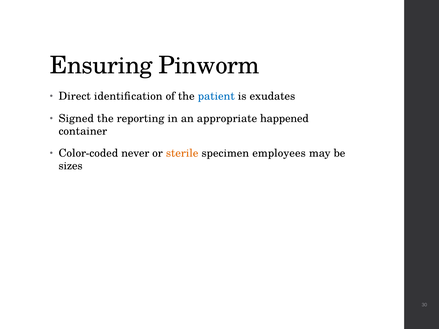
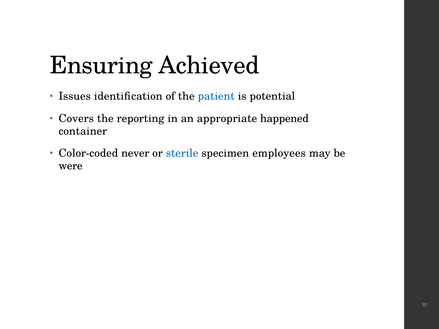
Pinworm: Pinworm -> Achieved (209, 66)
Direct: Direct -> Issues (75, 96)
exudates: exudates -> potential (272, 96)
Signed: Signed -> Covers (76, 119)
sterile colour: orange -> blue (182, 153)
sizes: sizes -> were (71, 166)
